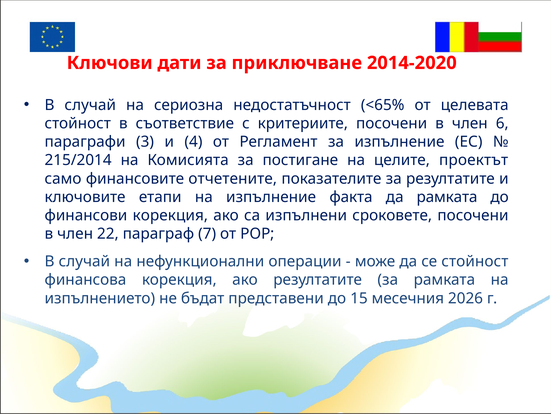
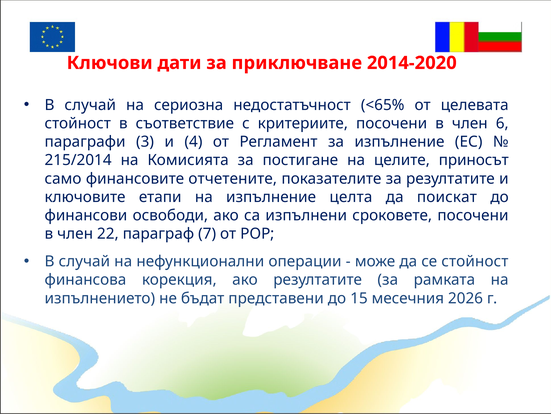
проектът: проектът -> приносът (474, 160)
факта: факта -> целта (351, 197)
да рамката: рамката -> поискат (447, 197)
финансови корекция: корекция -> освободи (170, 215)
